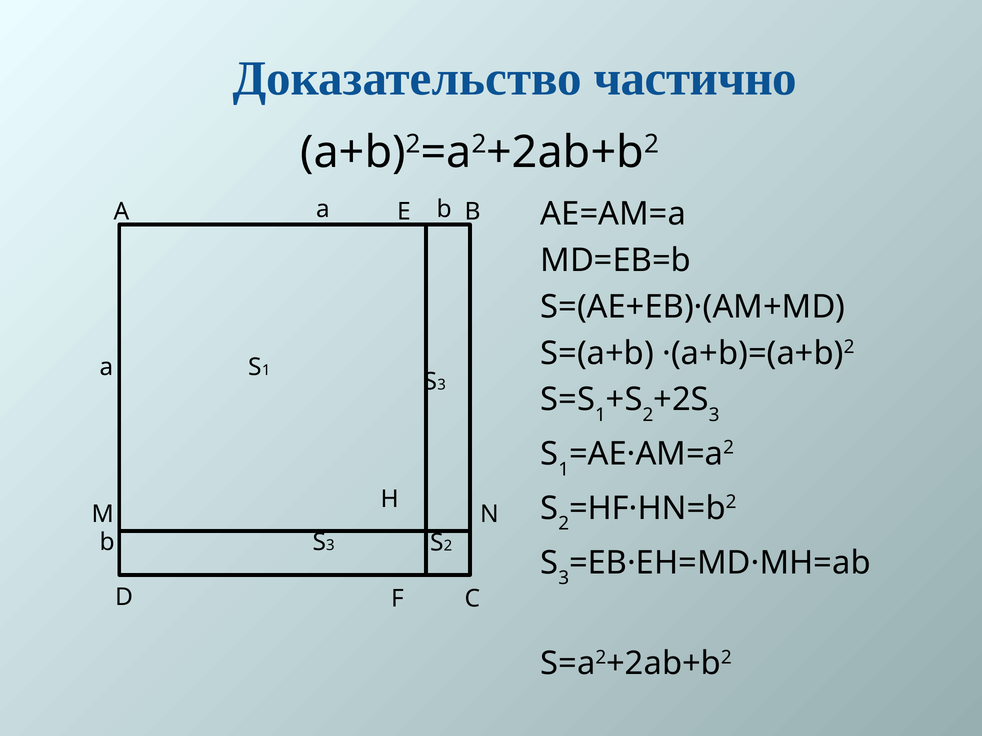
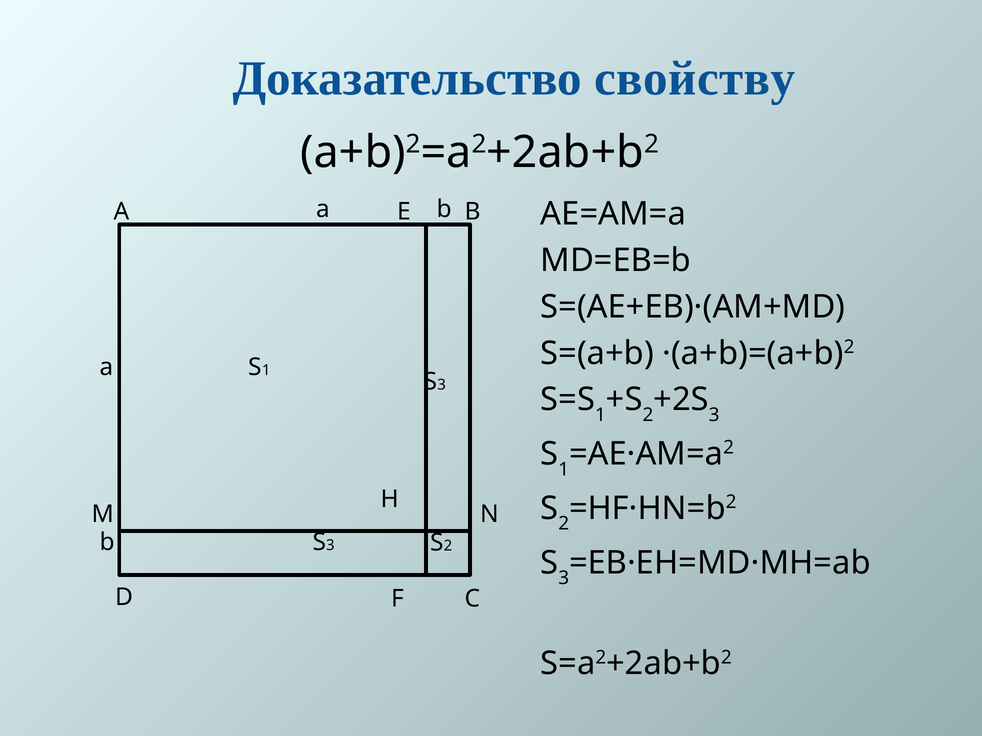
частично: частично -> свойству (695, 79)
